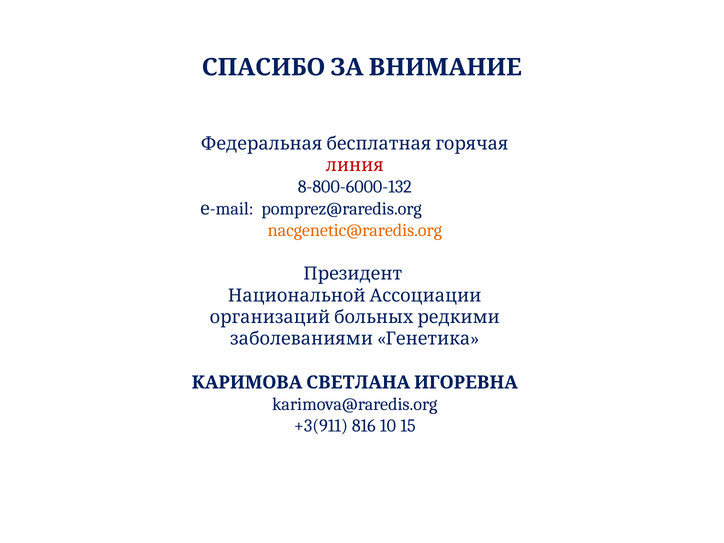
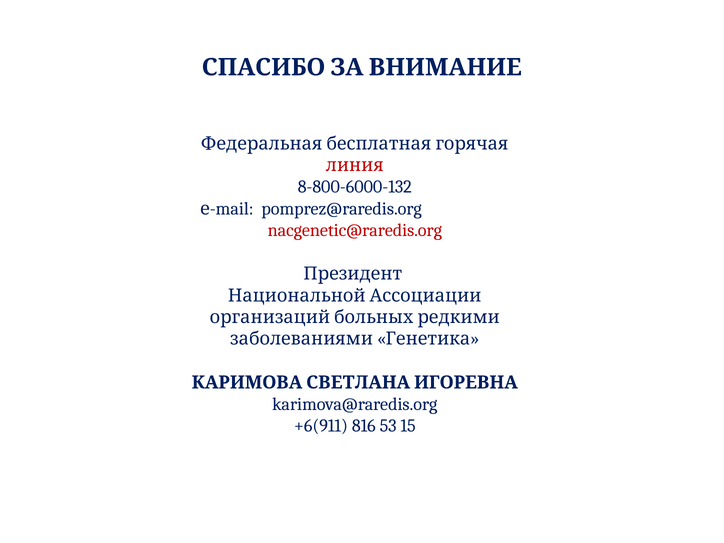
nacgenetic@raredis.org colour: orange -> red (355, 230)
+3(911: +3(911 -> +6(911 (321, 426)
10: 10 -> 53 (388, 426)
